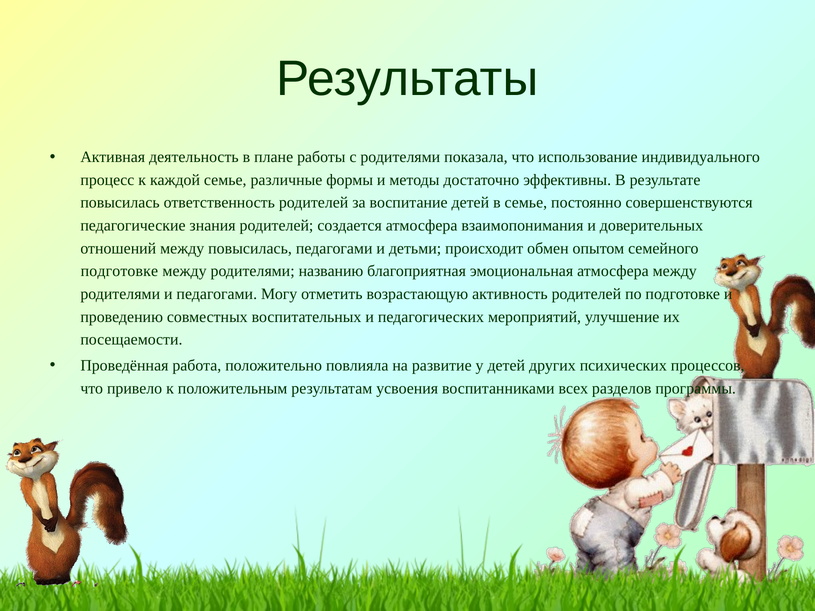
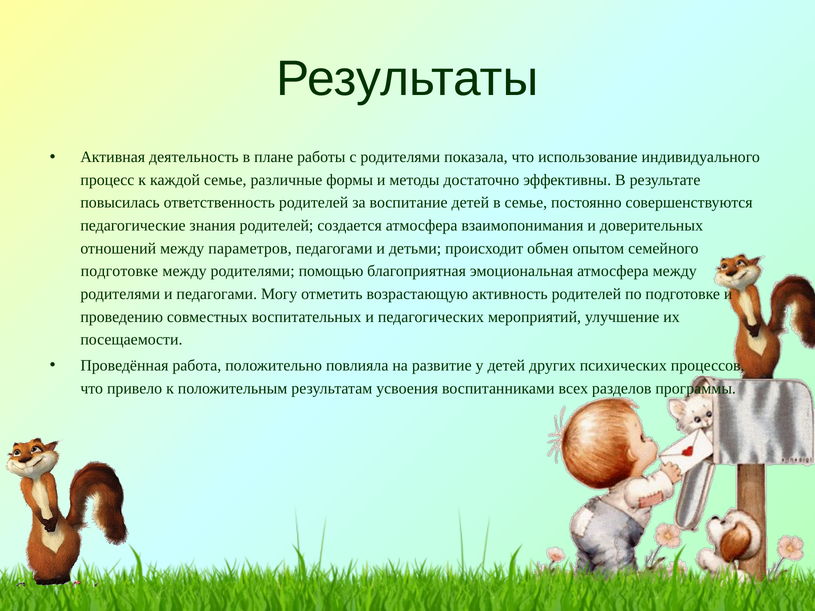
между повысилась: повысилась -> параметров (250, 248)
названию: названию -> помощью (331, 271)
